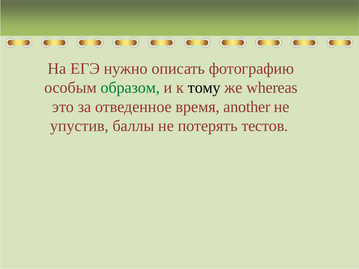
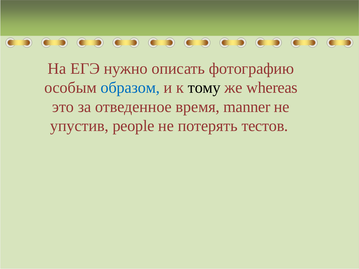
образом colour: green -> blue (130, 88)
another: another -> manner (247, 107)
баллы: баллы -> people (134, 126)
